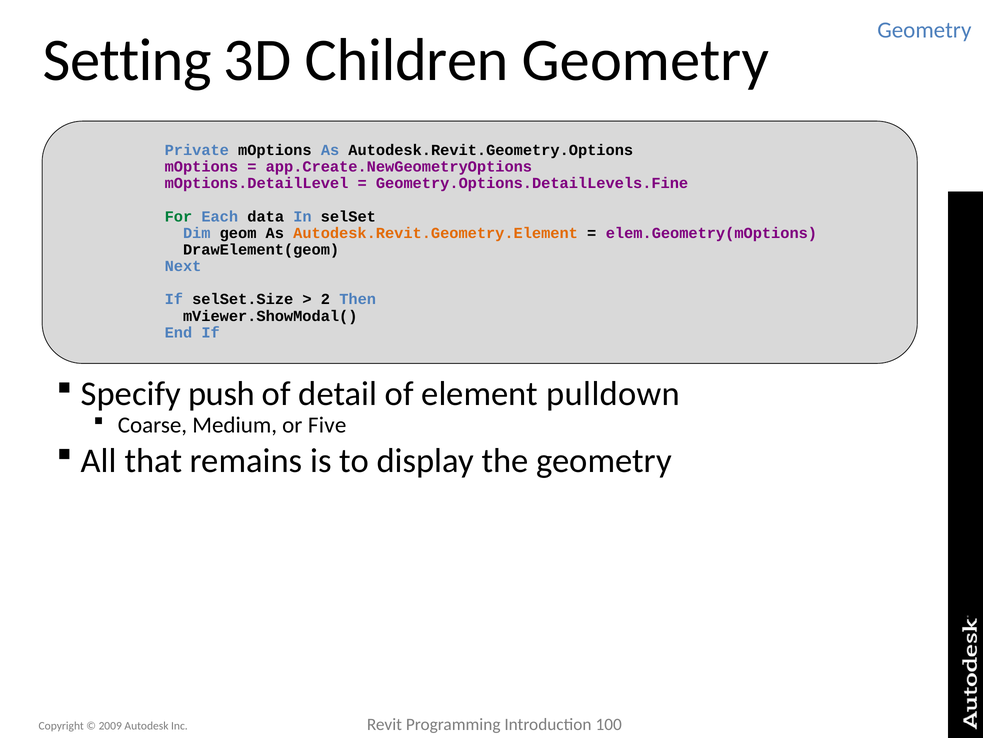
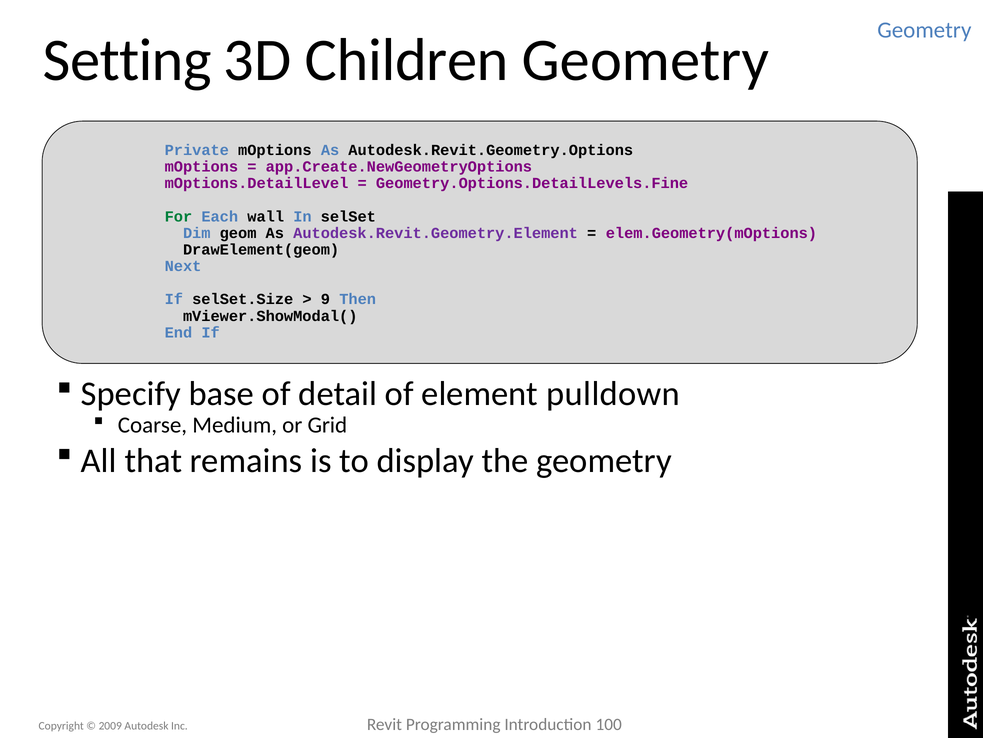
data: data -> wall (266, 216)
Autodesk.Revit.Geometry.Element colour: orange -> purple (436, 233)
2: 2 -> 9 (325, 299)
push: push -> base (221, 394)
Five: Five -> Grid (327, 425)
